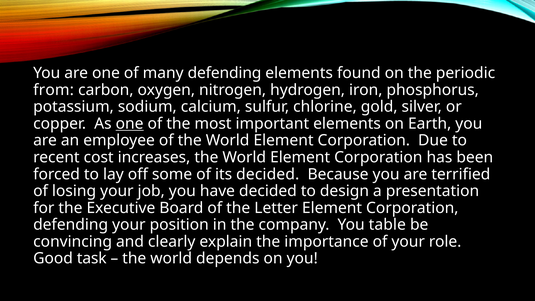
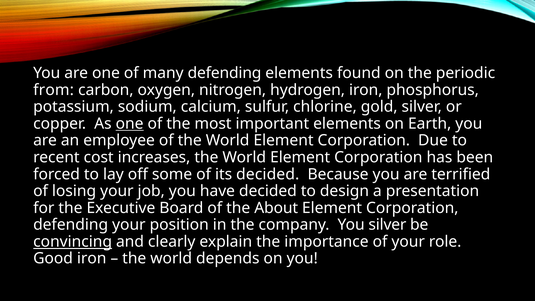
Letter: Letter -> About (276, 208)
You table: table -> silver (387, 225)
convincing underline: none -> present (73, 242)
Good task: task -> iron (92, 258)
